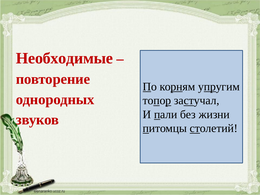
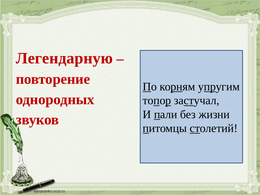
Необходимые: Необходимые -> Легендарную (64, 58)
